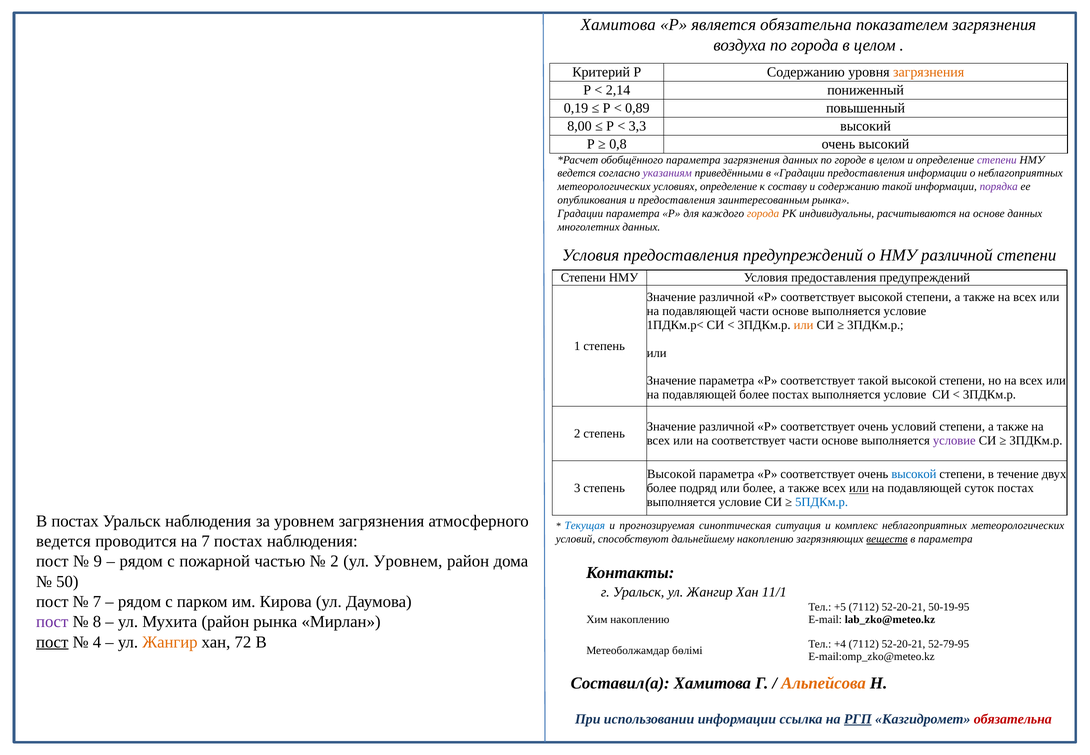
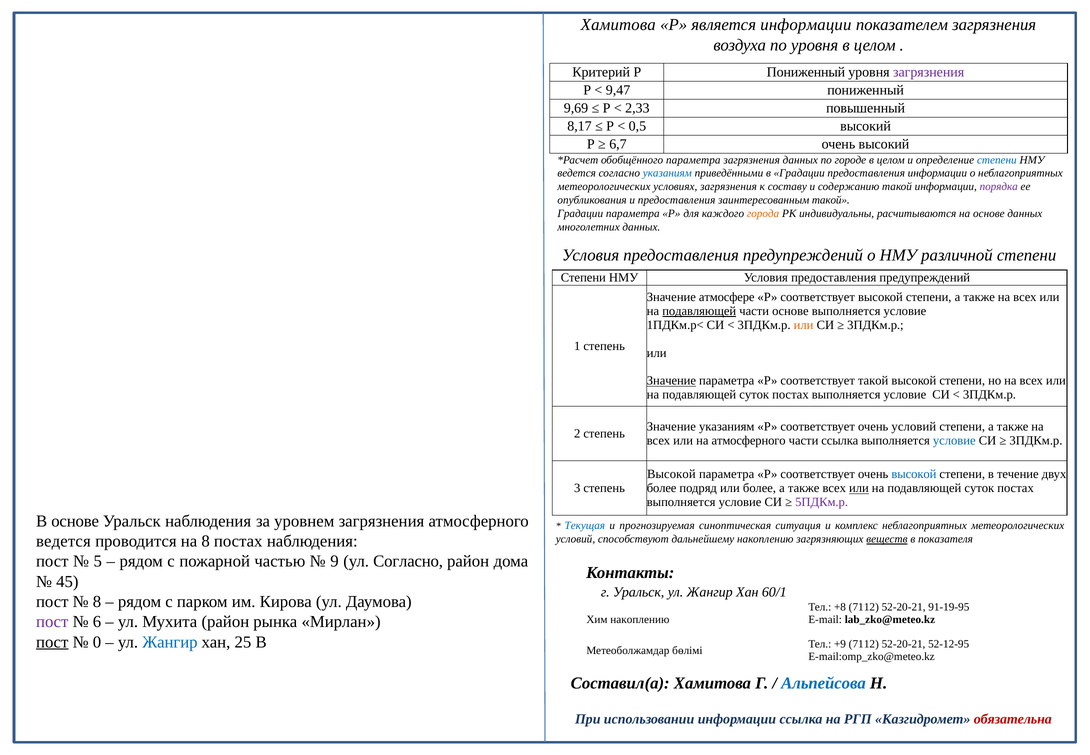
является обязательна: обязательна -> информации (806, 25)
по города: города -> уровня (815, 45)
Р Содержанию: Содержанию -> Пониженный (806, 72)
загрязнения colour: orange -> purple (929, 72)
2,14: 2,14 -> 9,47 (618, 90)
0,19: 0,19 -> 9,69 (576, 108)
0,89: 0,89 -> 2,33 (637, 108)
8,00: 8,00 -> 8,17 (580, 126)
3,3: 3,3 -> 0,5 (637, 126)
0,8: 0,8 -> 6,7 (618, 144)
степени colour: purple -> blue (997, 160)
указаниям colour: purple -> blue (667, 173)
условиях определение: определение -> загрязнения (729, 187)
заинтересованным рынка: рынка -> такой (831, 200)
различной: различной -> атмосфере (727, 297)
подавляющей underline: none -> present (699, 311)
Значение underline: none -> present (671, 381)
более: более -> суток (754, 394)
различной: различной -> указаниям (727, 427)
на соответствует: соответствует -> атмосферного (749, 440)
основе: основе -> ссылка (840, 440)
условие colour: purple -> blue (954, 440)
5ПДКм.р colour: blue -> purple (822, 502)
В постах: постах -> основе (75, 521)
на 7: 7 -> 8 (206, 541)
в параметра: параметра -> показателя (945, 539)
9: 9 -> 5 (98, 561)
2: 2 -> 9 (335, 561)
ул Уровнем: Уровнем -> Согласно (408, 561)
50: 50 -> 45 (67, 581)
11/1: 11/1 -> 60/1 (774, 592)
7: 7 -> 8 (97, 601)
+5: +5 -> +8 (840, 607)
50-19-95: 50-19-95 -> 91-19-95 (949, 607)
8: 8 -> 6 (97, 622)
4: 4 -> 0 (97, 642)
Жангир colour: orange -> blue (170, 642)
72: 72 -> 25 (243, 642)
+4: +4 -> +9 (840, 644)
52-79-95: 52-79-95 -> 52-12-95 (949, 644)
Альпейсова colour: orange -> blue (824, 683)
РГП underline: present -> none (858, 719)
